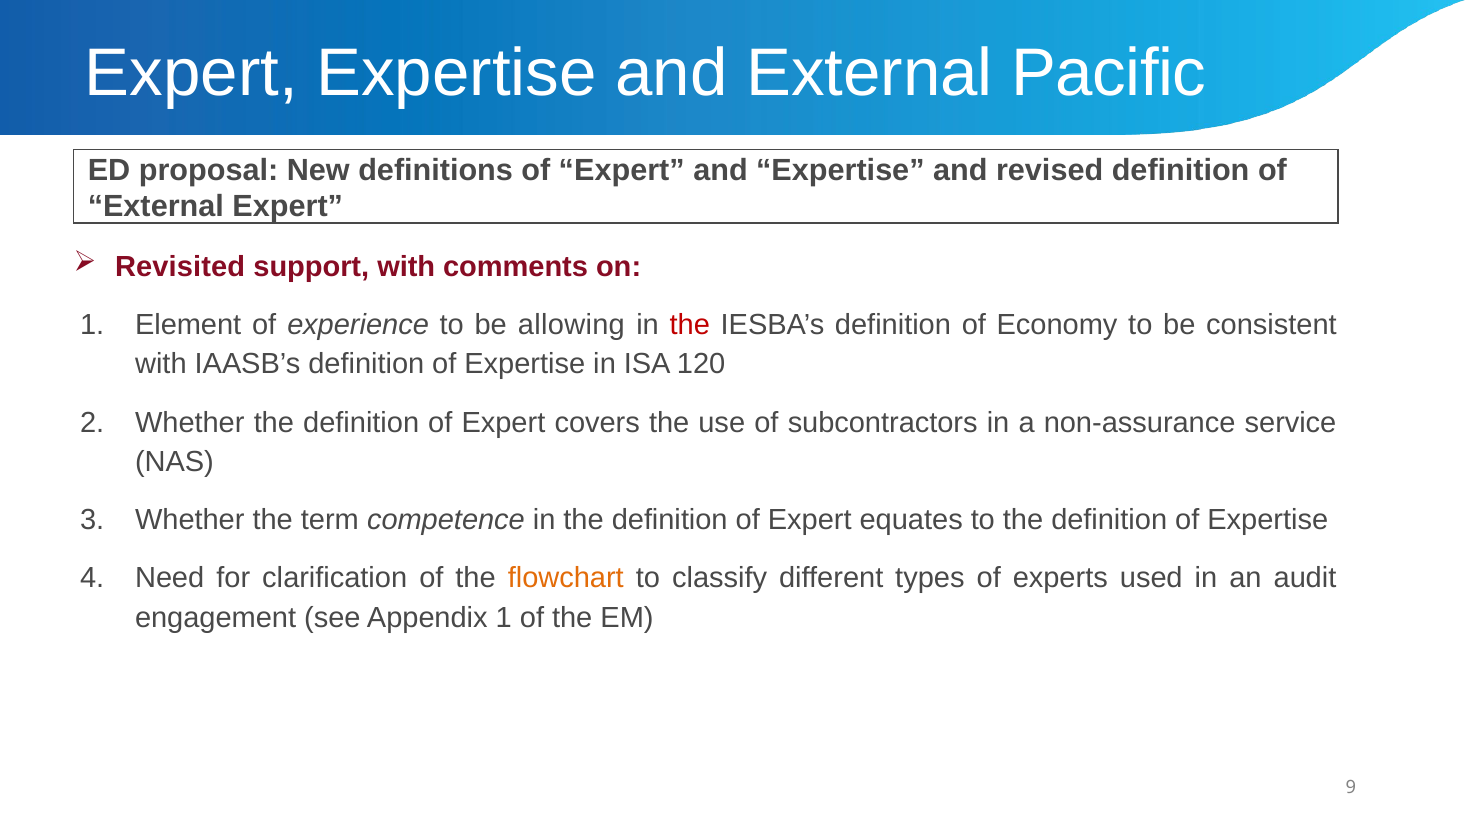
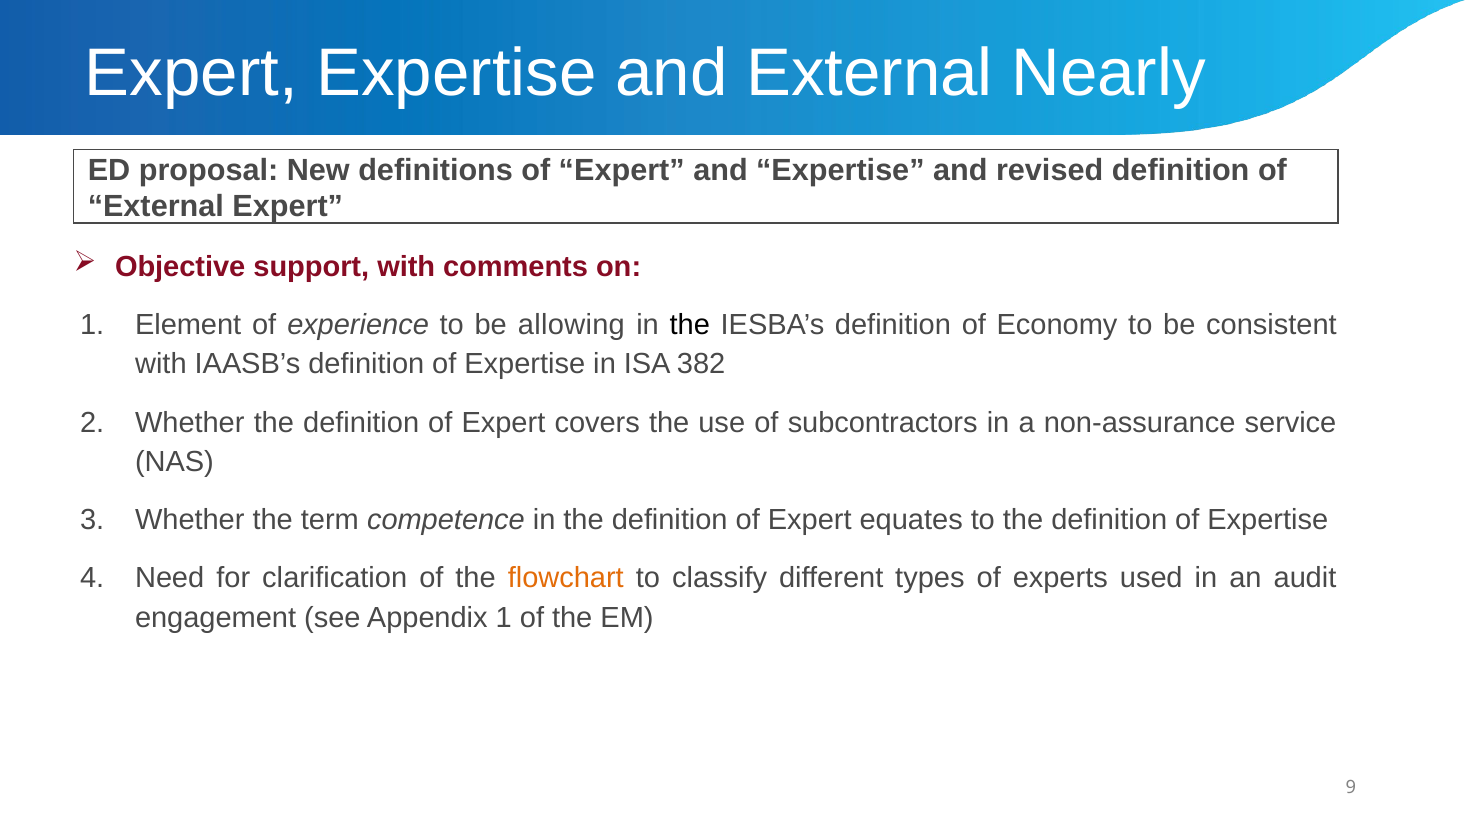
Pacific: Pacific -> Nearly (1109, 73)
Revisited: Revisited -> Objective (180, 266)
the colour: red -> black (690, 325)
120: 120 -> 382 (701, 364)
